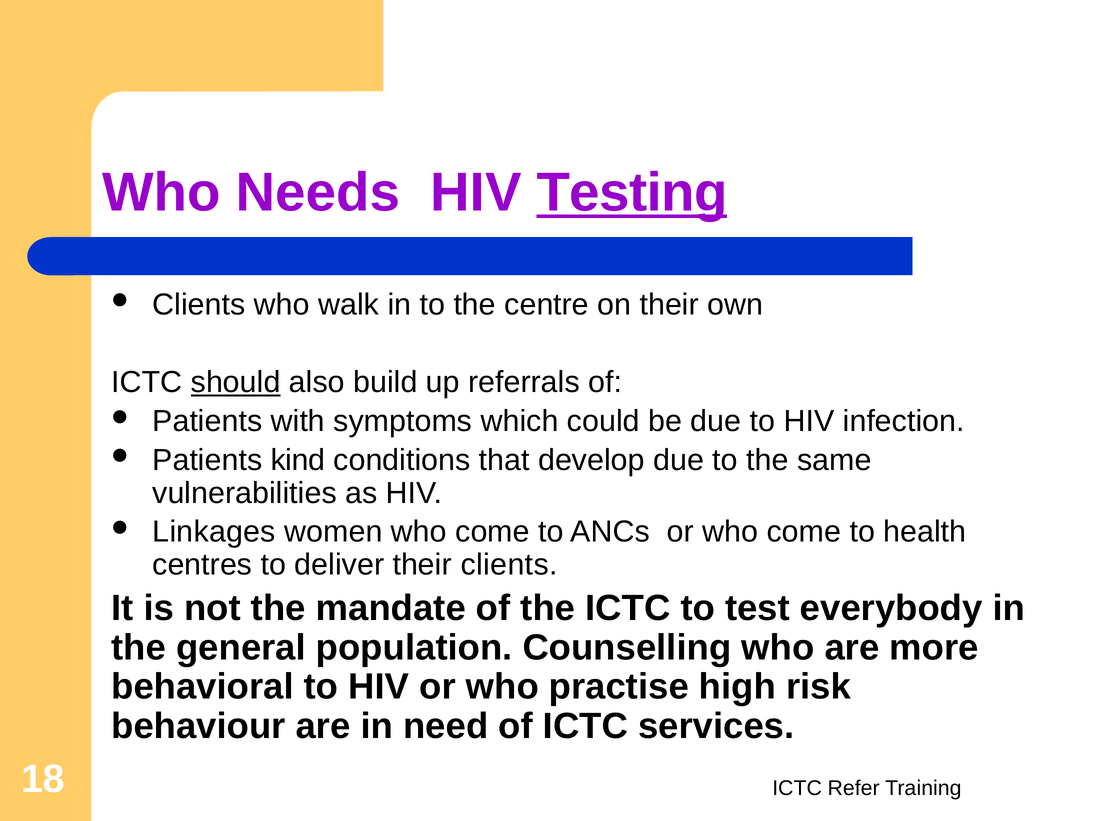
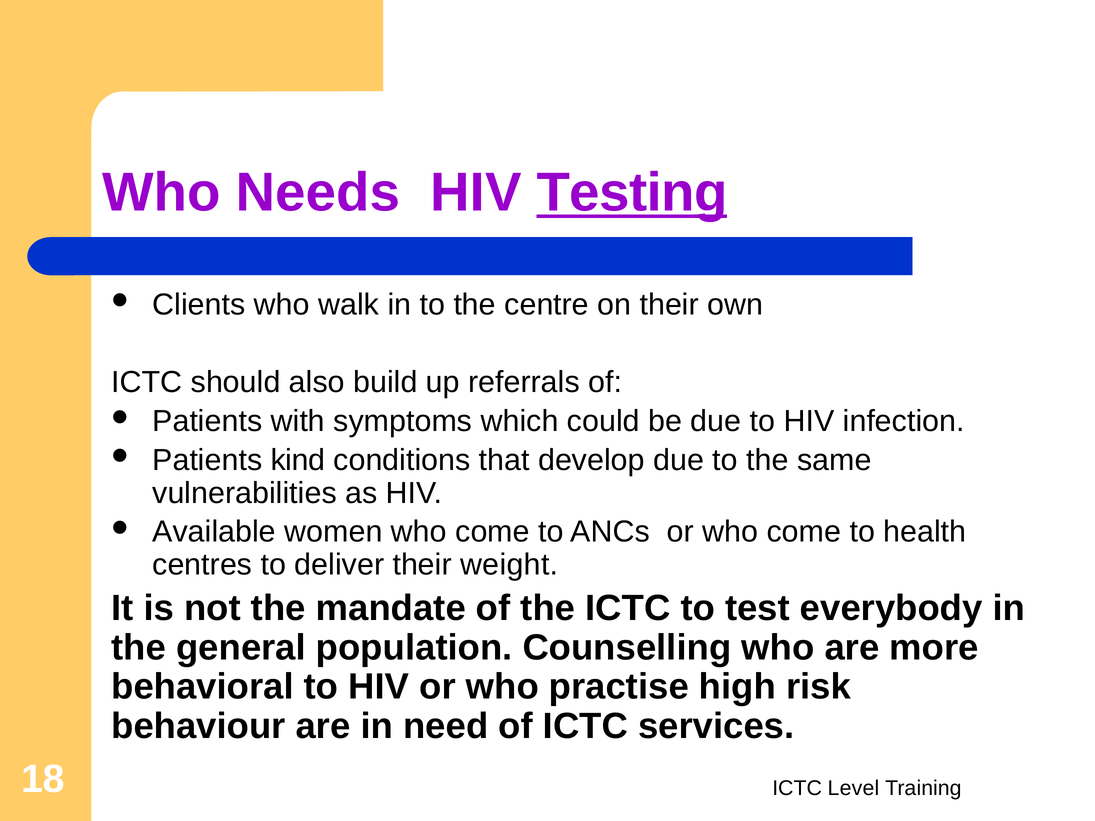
should underline: present -> none (236, 382)
Linkages: Linkages -> Available (214, 532)
their clients: clients -> weight (509, 565)
Refer: Refer -> Level (853, 788)
